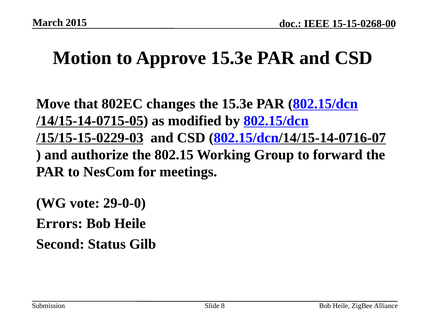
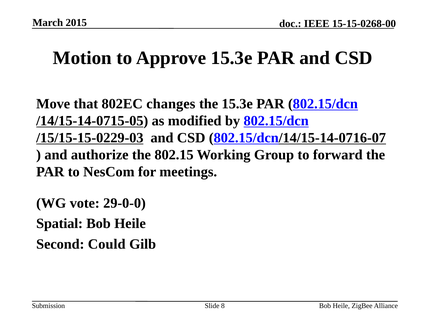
Errors: Errors -> Spatial (60, 224)
Status: Status -> Could (107, 245)
